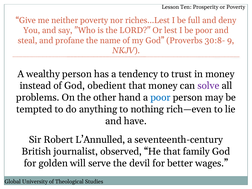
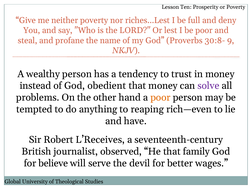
poor colour: blue -> orange (160, 98)
nothing: nothing -> reaping (147, 109)
L’Annulled: L’Annulled -> L’Receives (100, 140)
golden: golden -> believe (53, 163)
